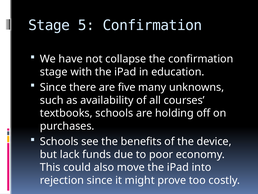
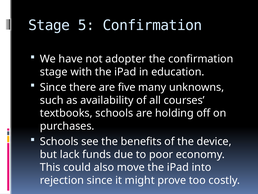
collapse: collapse -> adopter (126, 59)
